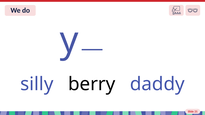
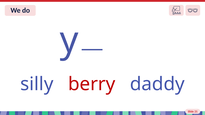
berry colour: black -> red (92, 84)
